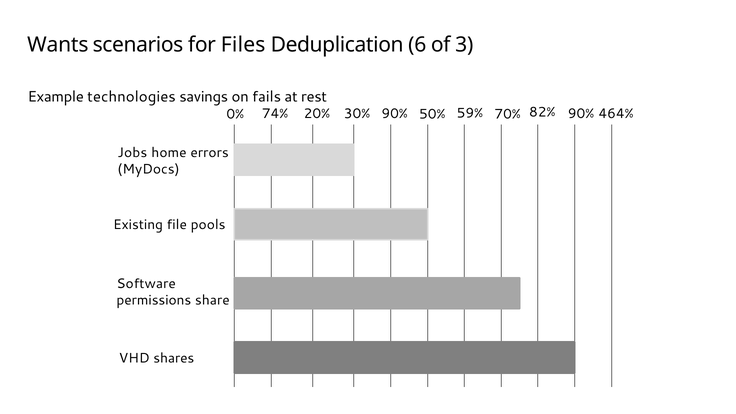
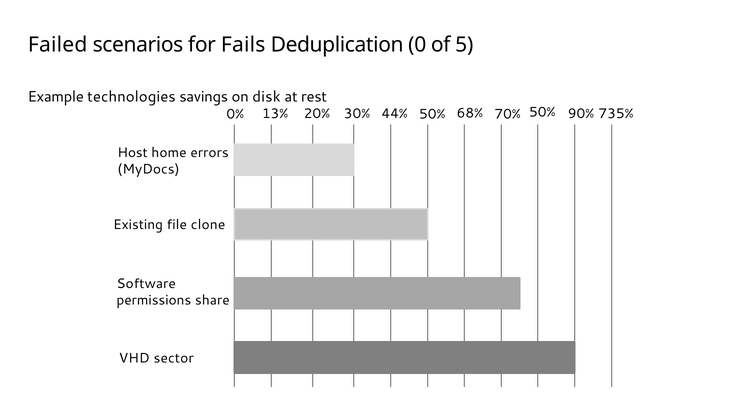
Wants: Wants -> Failed (58, 45)
Files: Files -> Fails (243, 45)
6: 6 -> 0 (417, 45)
3: 3 -> 5 (464, 45)
fails: fails -> disk (266, 97)
74%: 74% -> 13% (275, 114)
30% 90%: 90% -> 44% (395, 114)
59%: 59% -> 68% (470, 113)
70% 82%: 82% -> 50% (542, 112)
464%: 464% -> 735% (616, 114)
Jobs: Jobs -> Host (133, 153)
pools: pools -> clone (208, 225)
shares: shares -> sector (174, 358)
